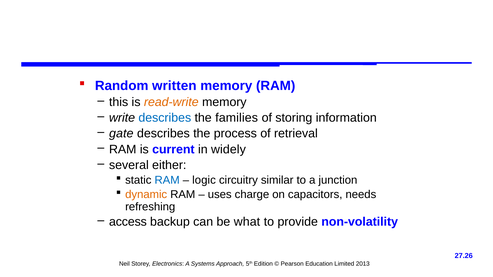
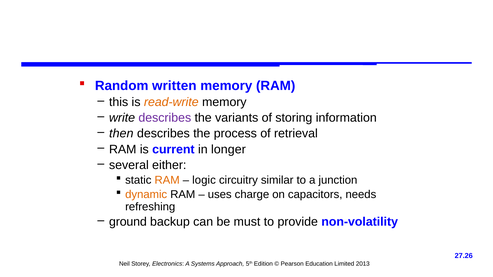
describes colour: blue -> purple (165, 118)
families: families -> variants (237, 118)
gate: gate -> then (121, 134)
widely: widely -> longer (228, 150)
RAM colour: blue -> orange (167, 180)
access: access -> ground (128, 222)
what: what -> must (247, 222)
